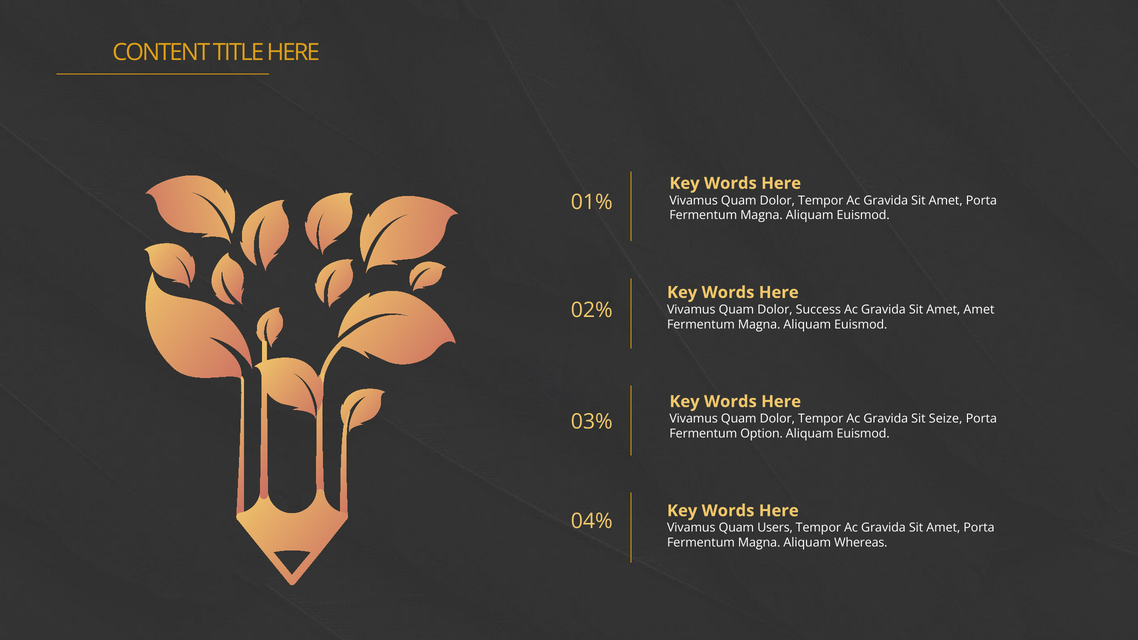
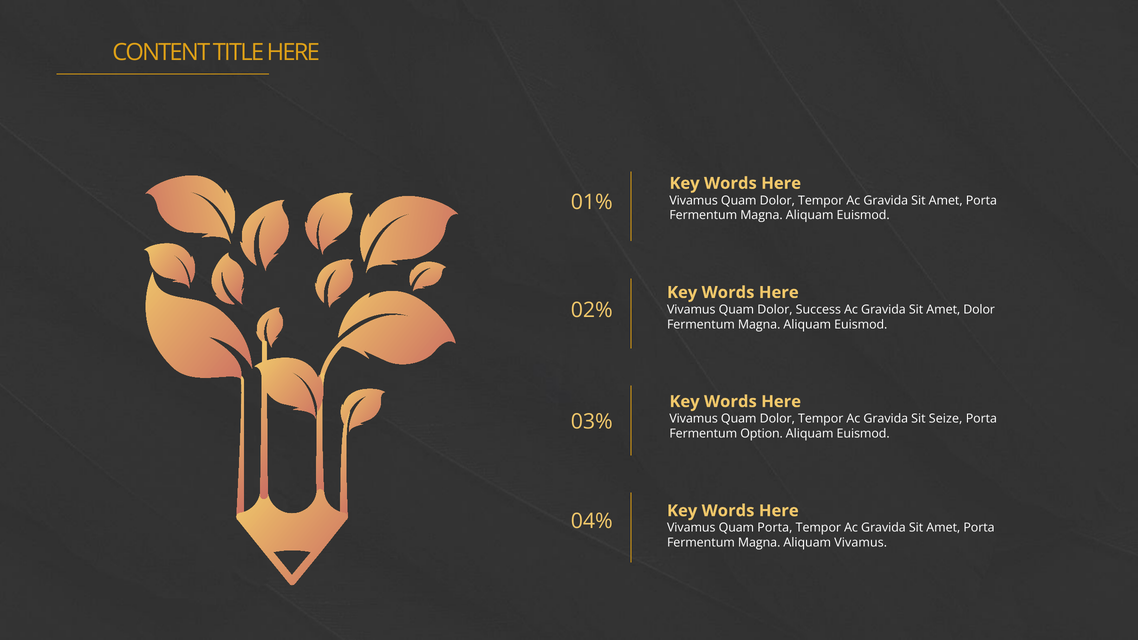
Amet Amet: Amet -> Dolor (979, 310)
Quam Users: Users -> Porta (775, 528)
Aliquam Whereas: Whereas -> Vivamus (861, 543)
